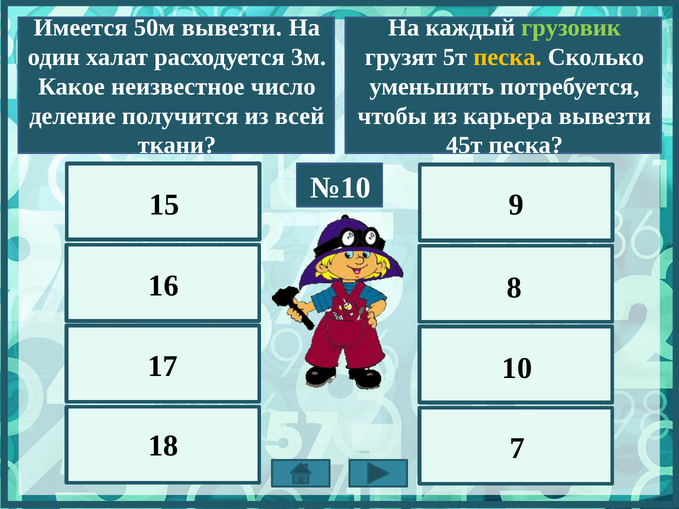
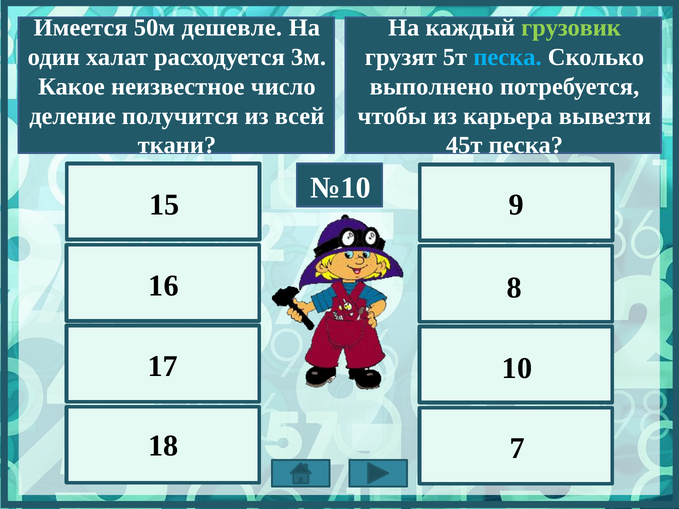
50м вывезти: вывезти -> дешевле (232, 28)
песка colour: yellow -> light blue (507, 57)
уменьшить: уменьшить -> выполнено (432, 87)
